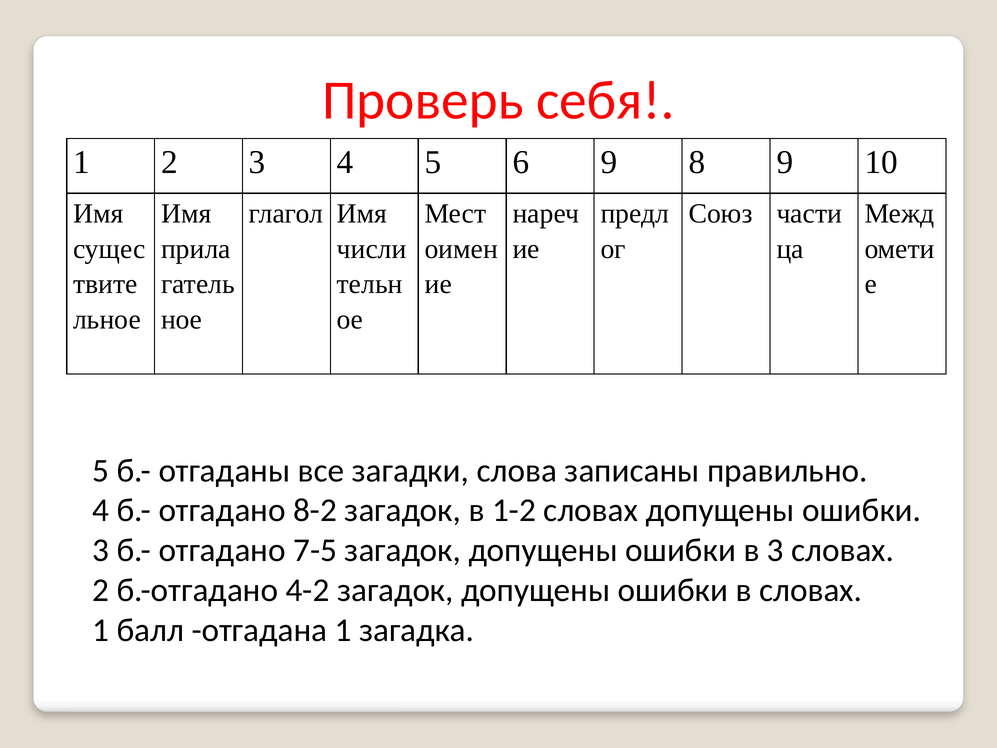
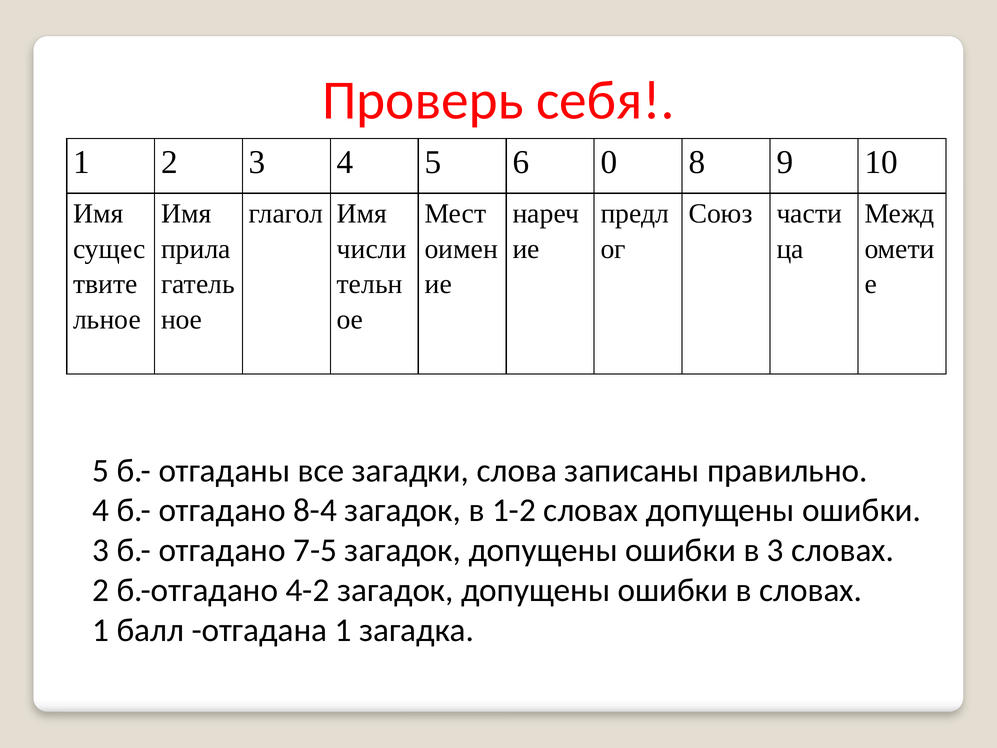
6 9: 9 -> 0 (609, 162)
8-2: 8-2 -> 8-4 (315, 510)
